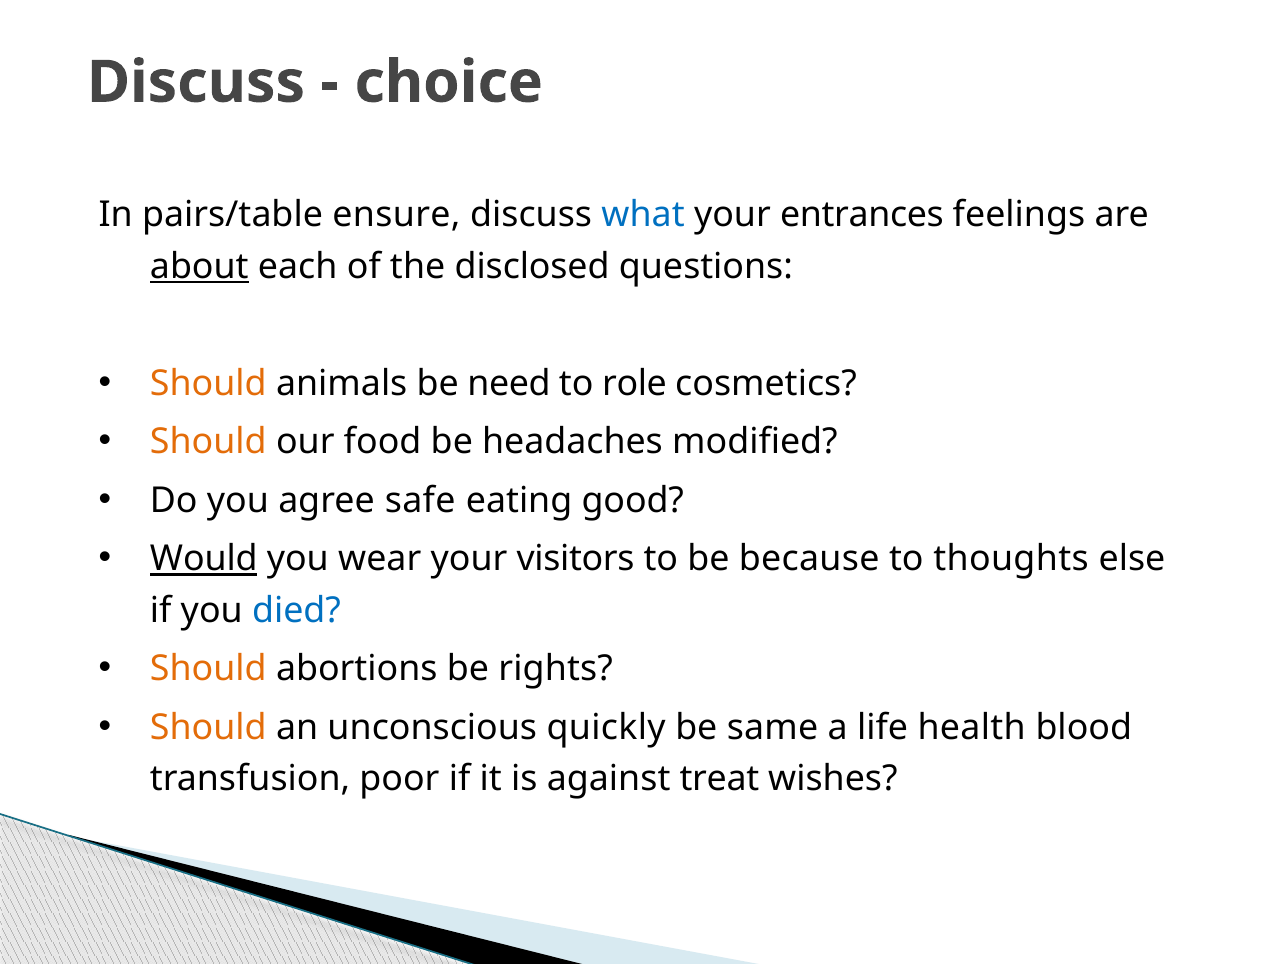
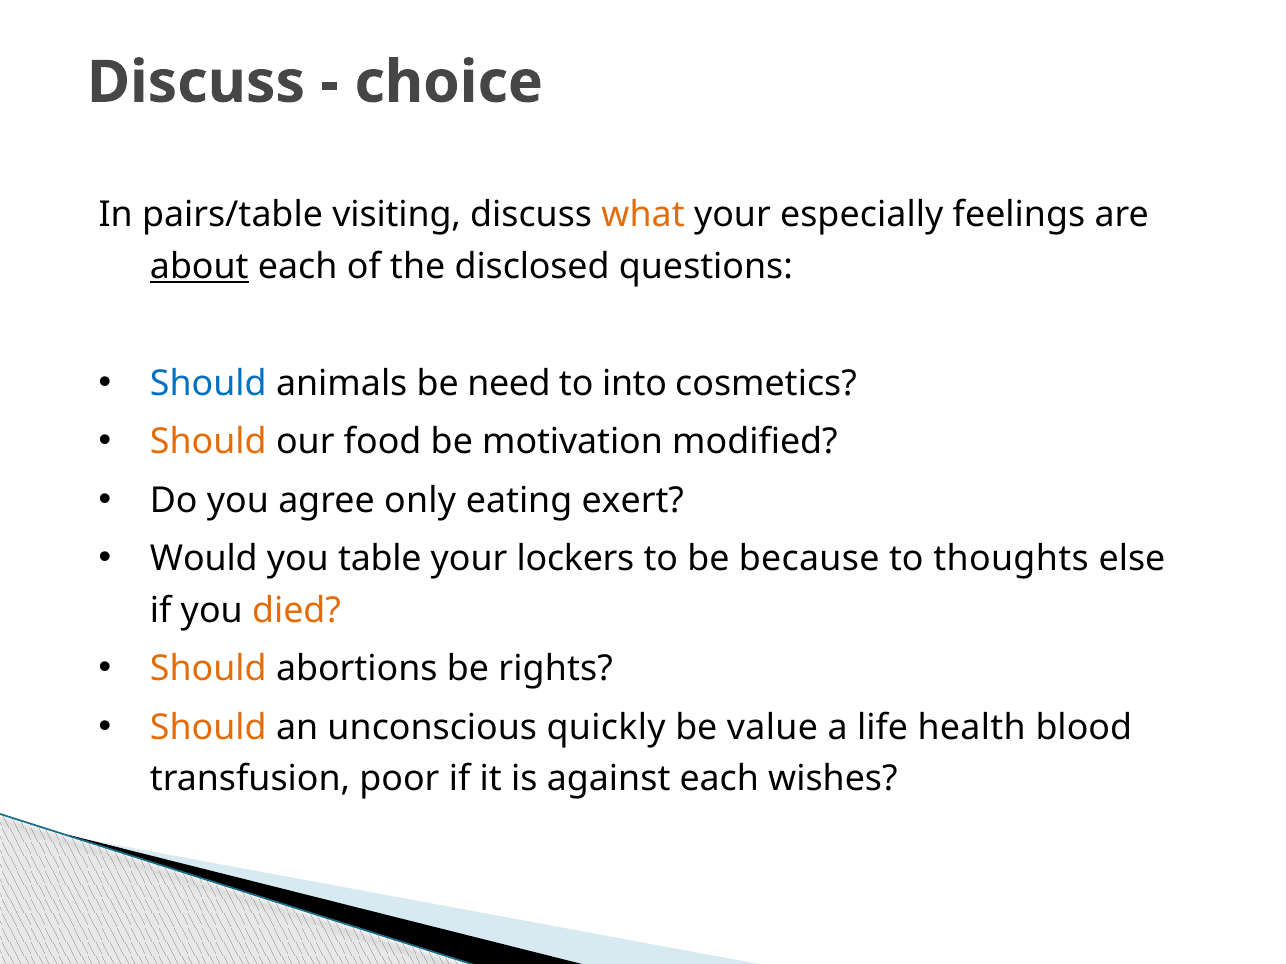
ensure: ensure -> visiting (397, 215)
what colour: blue -> orange (643, 215)
entrances: entrances -> especially (862, 215)
Should colour: orange -> blue (208, 384)
role: role -> into (635, 384)
headaches: headaches -> motivation (573, 442)
safe: safe -> only (420, 501)
good: good -> exert (633, 501)
Would underline: present -> none (204, 559)
wear: wear -> table (380, 559)
visitors: visitors -> lockers (576, 559)
died colour: blue -> orange (297, 611)
same: same -> value (772, 728)
against treat: treat -> each (719, 779)
